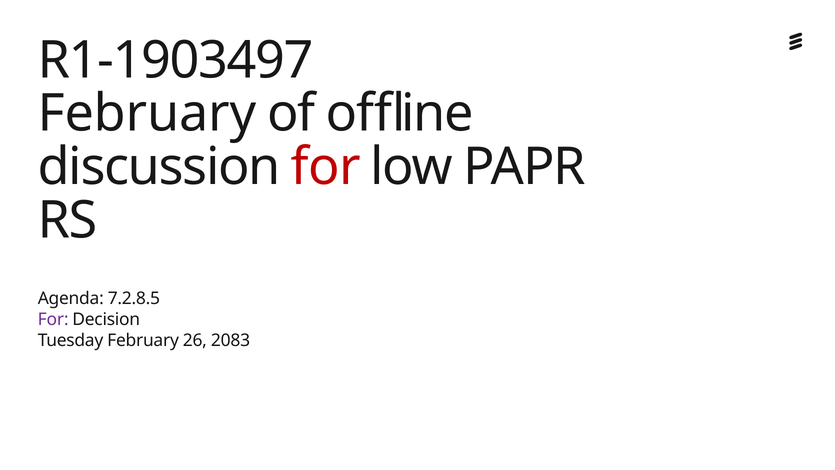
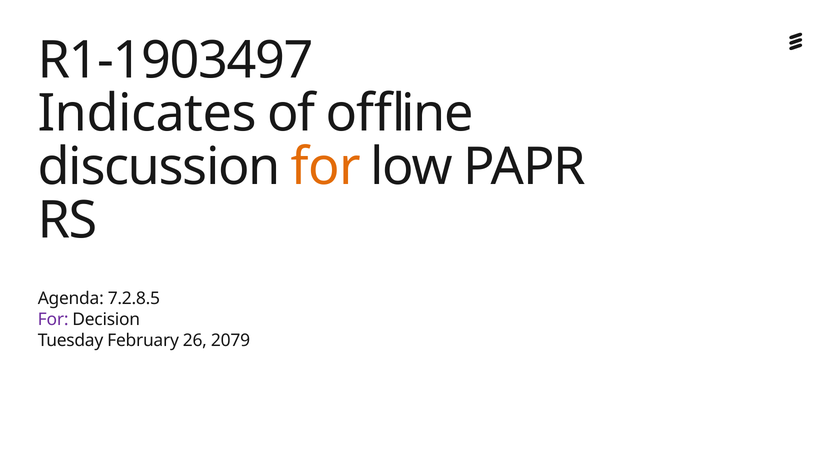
February: February -> Indicates (147, 114)
for colour: red -> orange (326, 167)
2083: 2083 -> 2079 (231, 340)
